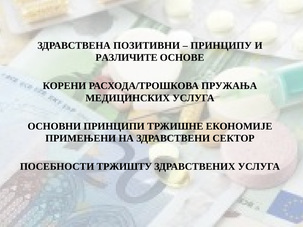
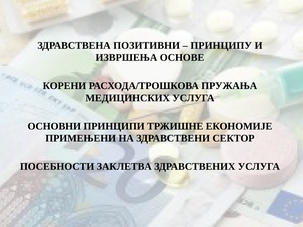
РАЗЛИЧИТЕ: РАЗЛИЧИТЕ -> ИЗВРШЕЊА (126, 58)
ТРЖИШТУ: ТРЖИШТУ -> ЗАКЛЕТВА (124, 167)
